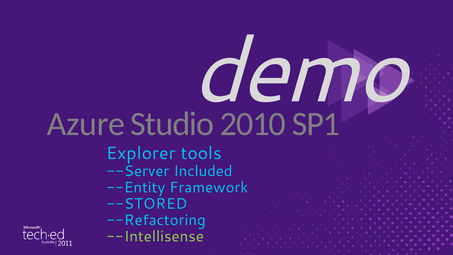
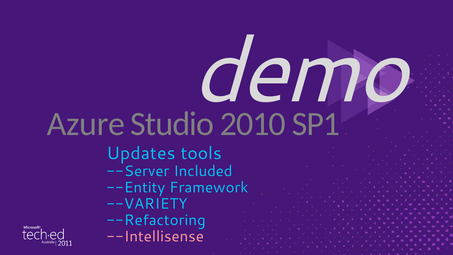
Explorer: Explorer -> Updates (141, 153)
--STORED: --STORED -> --VARIETY (147, 204)
--Intellisense colour: light green -> pink (155, 236)
